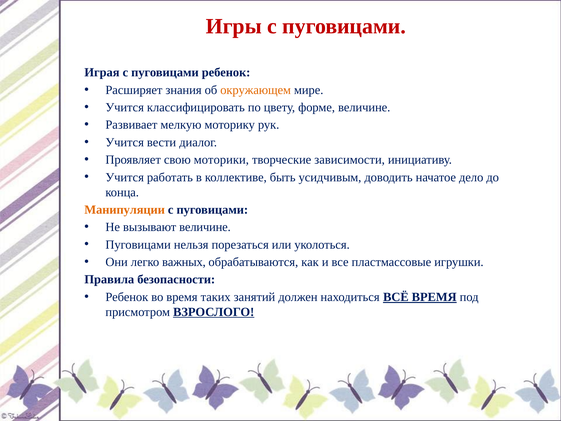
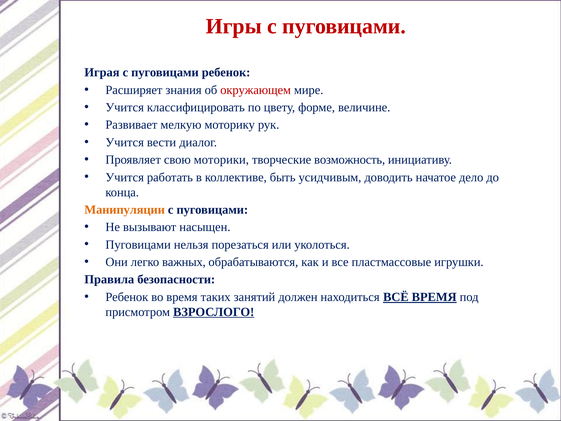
окружающем colour: orange -> red (256, 90)
зависимости: зависимости -> возможность (350, 160)
вызывают величине: величине -> насыщен (205, 227)
